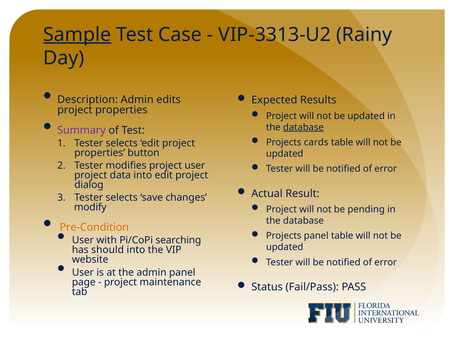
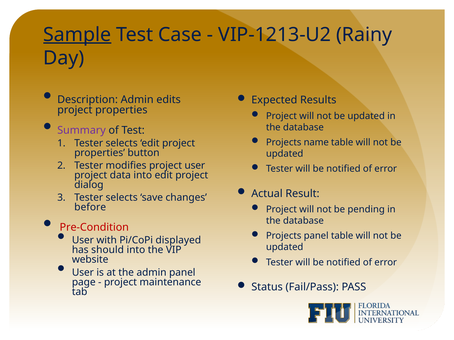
VIP-3313-U2: VIP-3313-U2 -> VIP-1213-U2 (275, 35)
database underline: present -> none (303, 127)
cards: cards -> name (316, 143)
modify: modify -> before (90, 208)
Pre-Condition colour: orange -> red (94, 228)
searching: searching -> displayed (178, 241)
